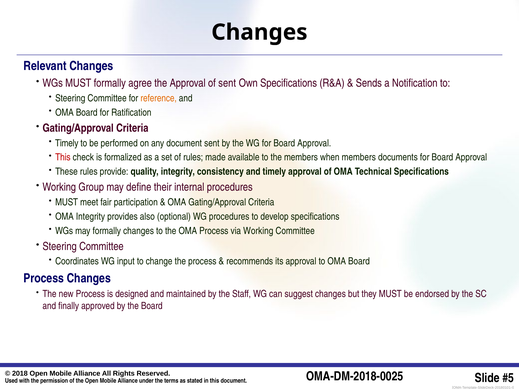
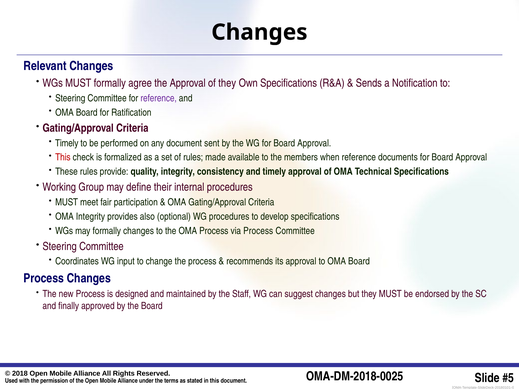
of sent: sent -> they (227, 83)
reference colour: orange -> purple (159, 98)
when members: members -> reference (359, 157)
via Working: Working -> Process (258, 231)
